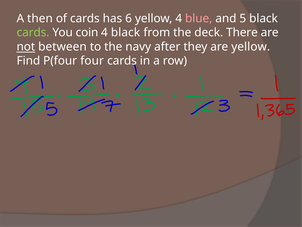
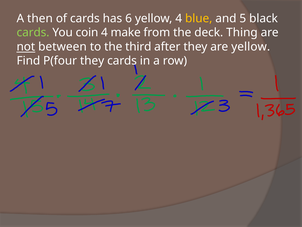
blue colour: pink -> yellow (199, 18)
4 black: black -> make (126, 33)
There: There -> Thing (242, 33)
navy: navy -> third (138, 47)
P(four four: four -> they (92, 61)
